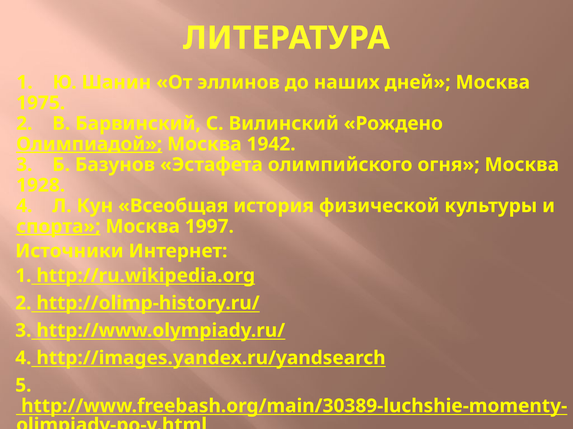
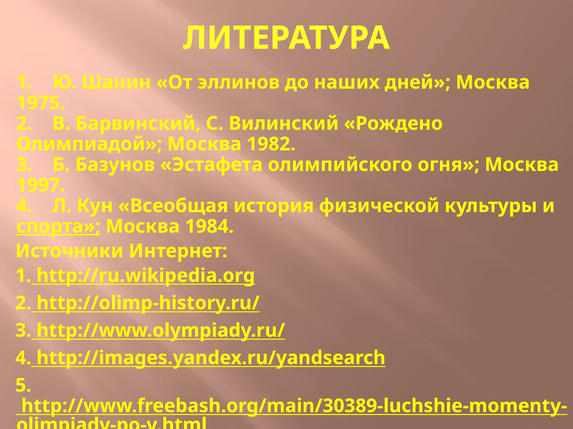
Олимпиадой underline: present -> none (89, 144)
1942: 1942 -> 1982 (271, 144)
1928: 1928 -> 1997 (41, 186)
1997: 1997 -> 1984 (209, 227)
